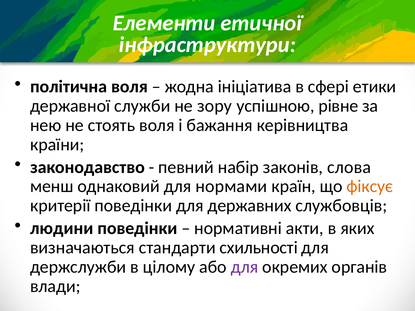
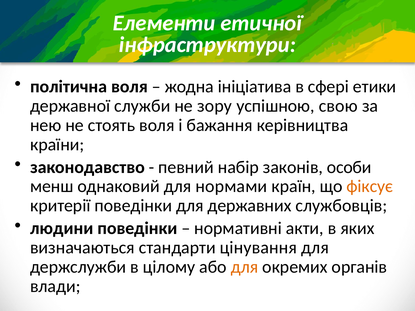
рівне: рівне -> свою (338, 106)
слова: слова -> особи (349, 167)
схильності: схильності -> цінування (258, 248)
для colour: purple -> orange (244, 267)
